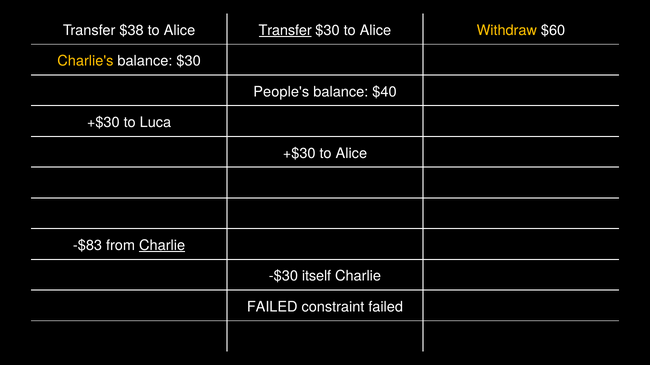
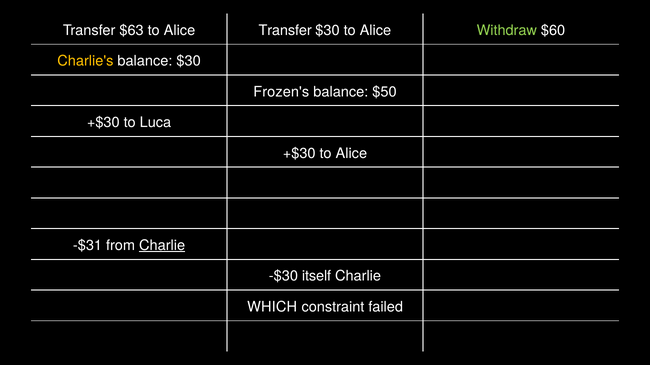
$38: $38 -> $63 (132, 30)
Transfer underline: present -> none (285, 30)
Withdraw colour: yellow -> light green (507, 30)
People's: People's -> Frozen's (281, 92)
$40: $40 -> $50 (385, 92)
-$83: -$83 -> -$31 (88, 246)
FAILED: FAILED -> WHICH (272, 307)
